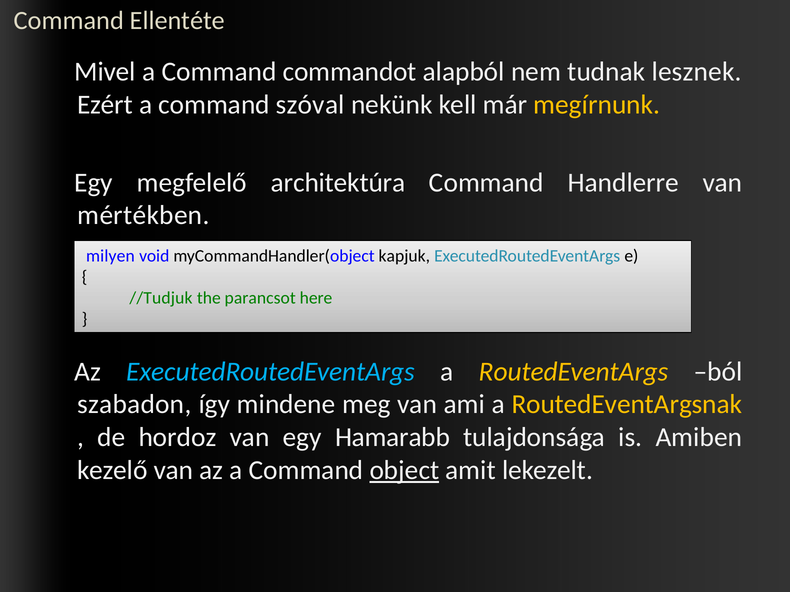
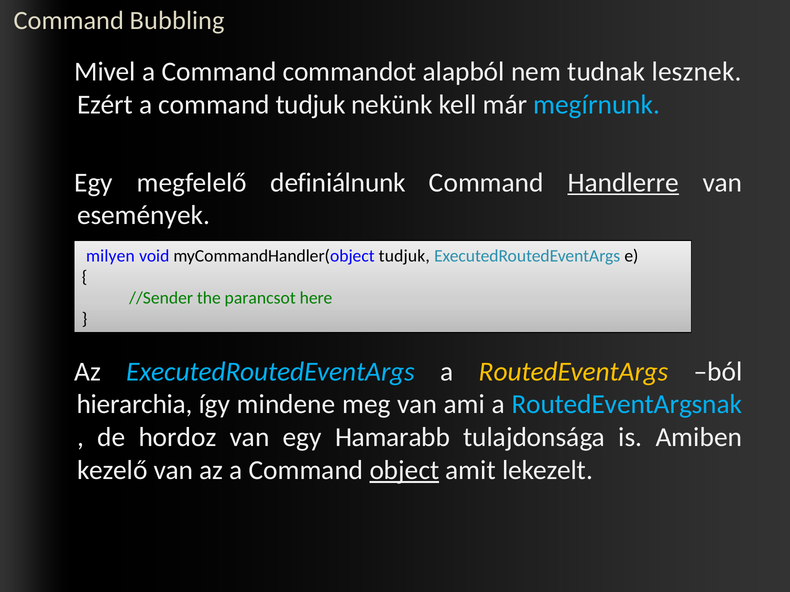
Ellentéte: Ellentéte -> Bubbling (177, 21)
command szóval: szóval -> tudjuk (311, 105)
megírnunk colour: yellow -> light blue (597, 105)
architektúra: architektúra -> definiálnunk (338, 183)
Handlerre underline: none -> present (623, 183)
mértékben: mértékben -> események (144, 216)
myCommandHandler(object kapjuk: kapjuk -> tudjuk (404, 256)
//Tudjuk: //Tudjuk -> //Sender (161, 298)
szabadon: szabadon -> hierarchia (135, 405)
RoutedEventArgsnak colour: yellow -> light blue (627, 405)
